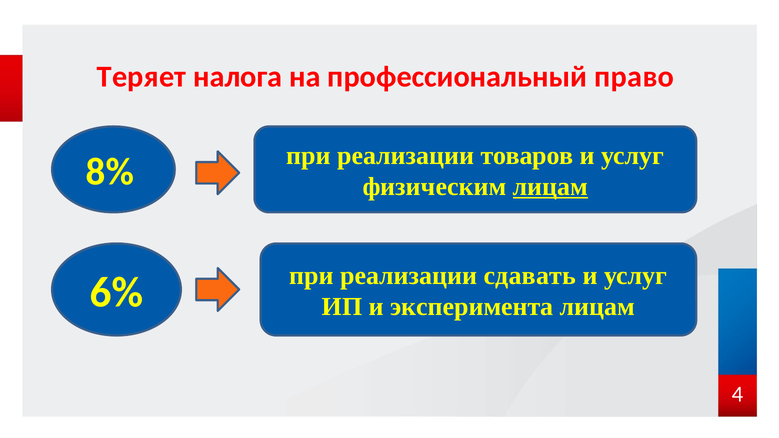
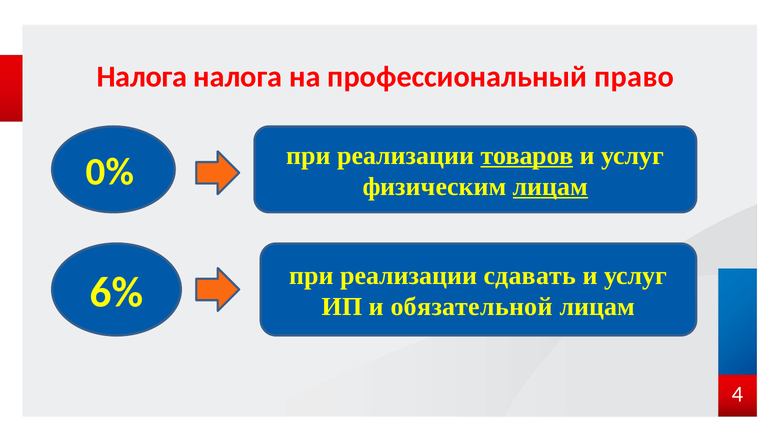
Теряет: Теряет -> Налога (142, 77)
8%: 8% -> 0% (110, 172)
товаров underline: none -> present (527, 156)
эксперимента: эксперимента -> обязательной (472, 307)
